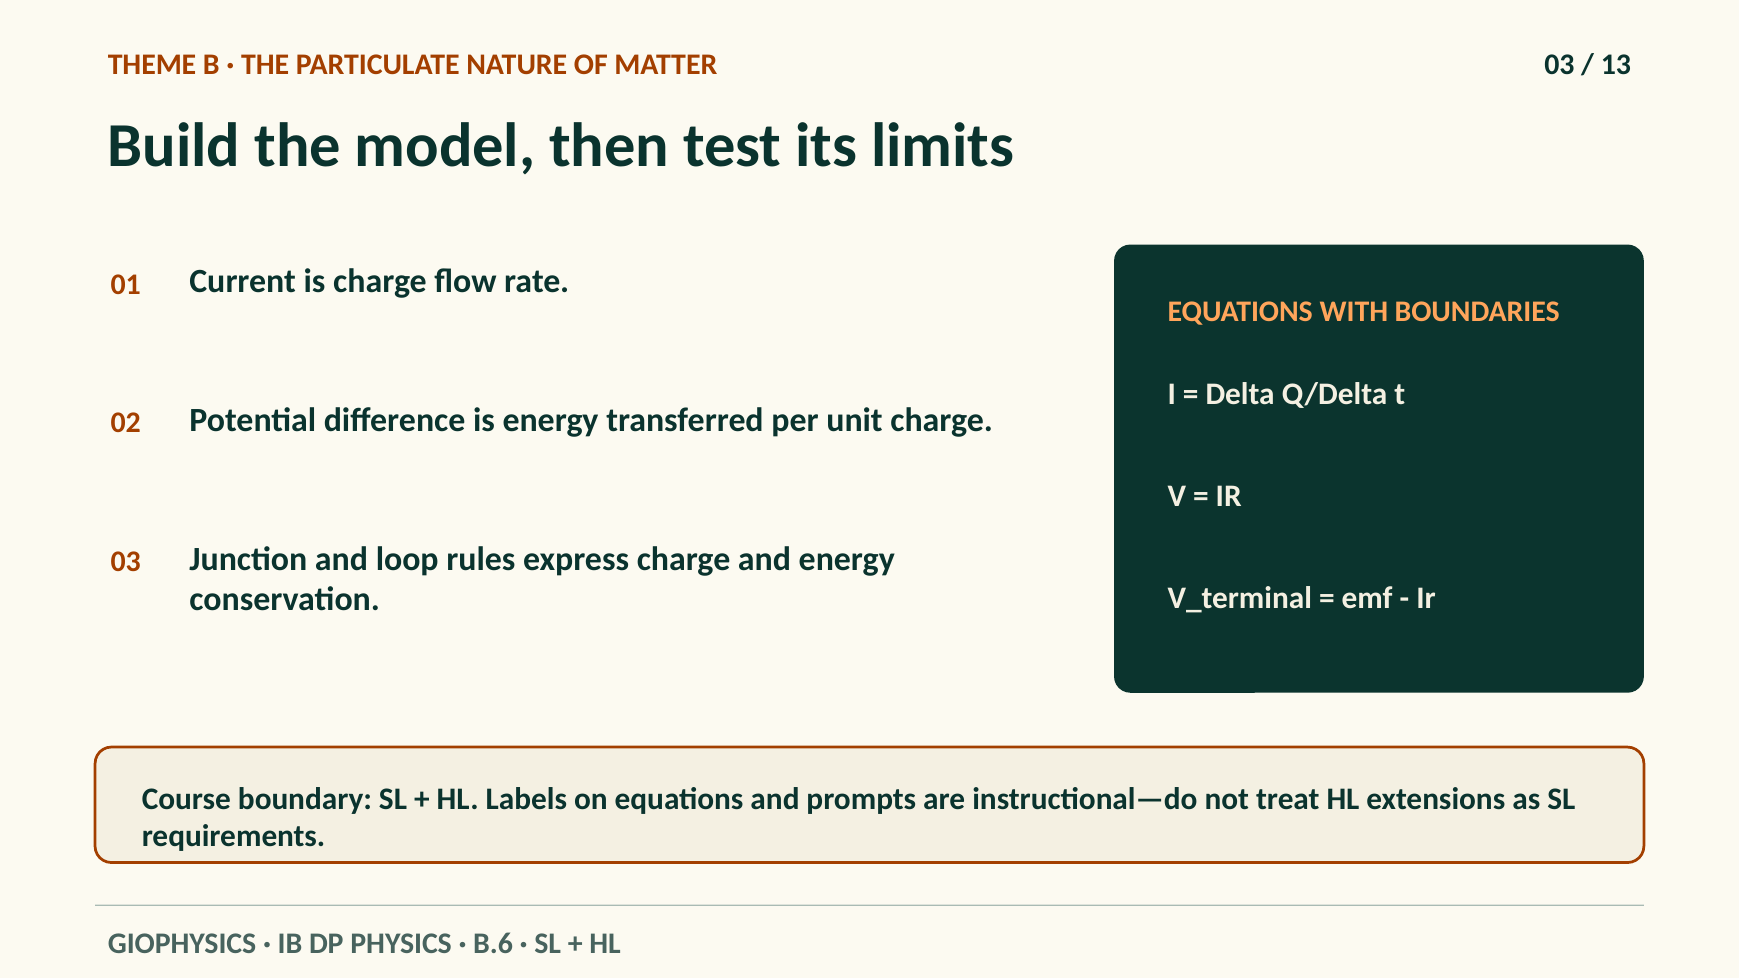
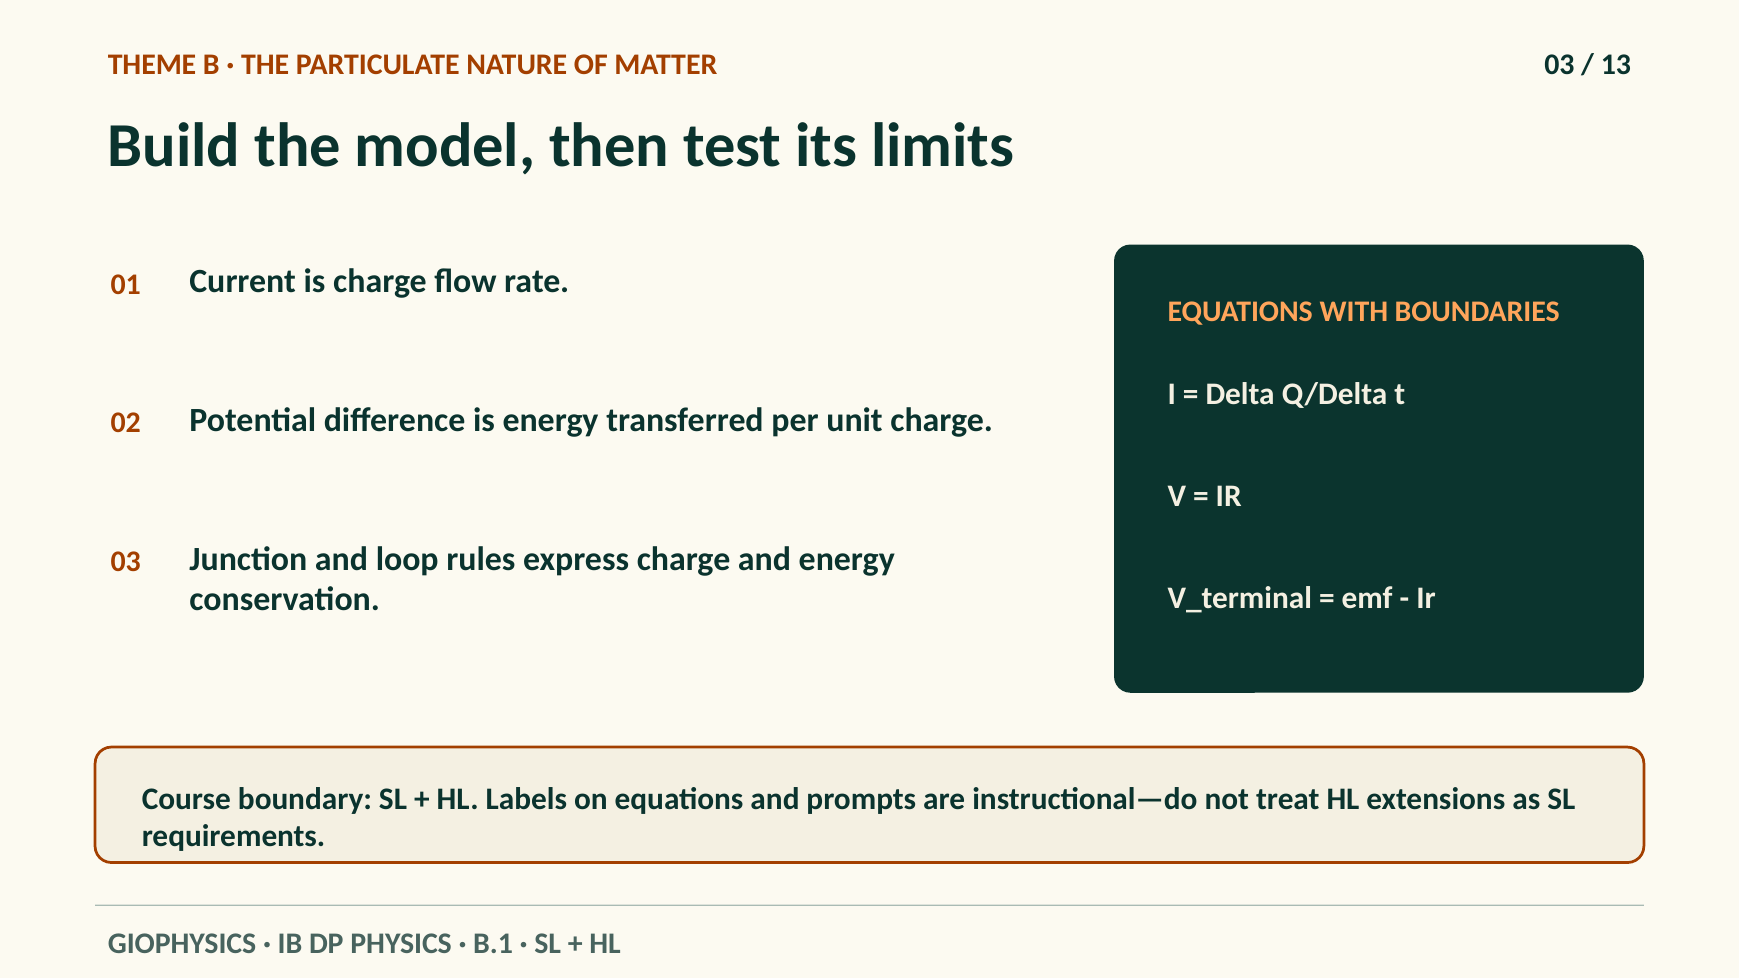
B.6: B.6 -> B.1 (493, 943)
